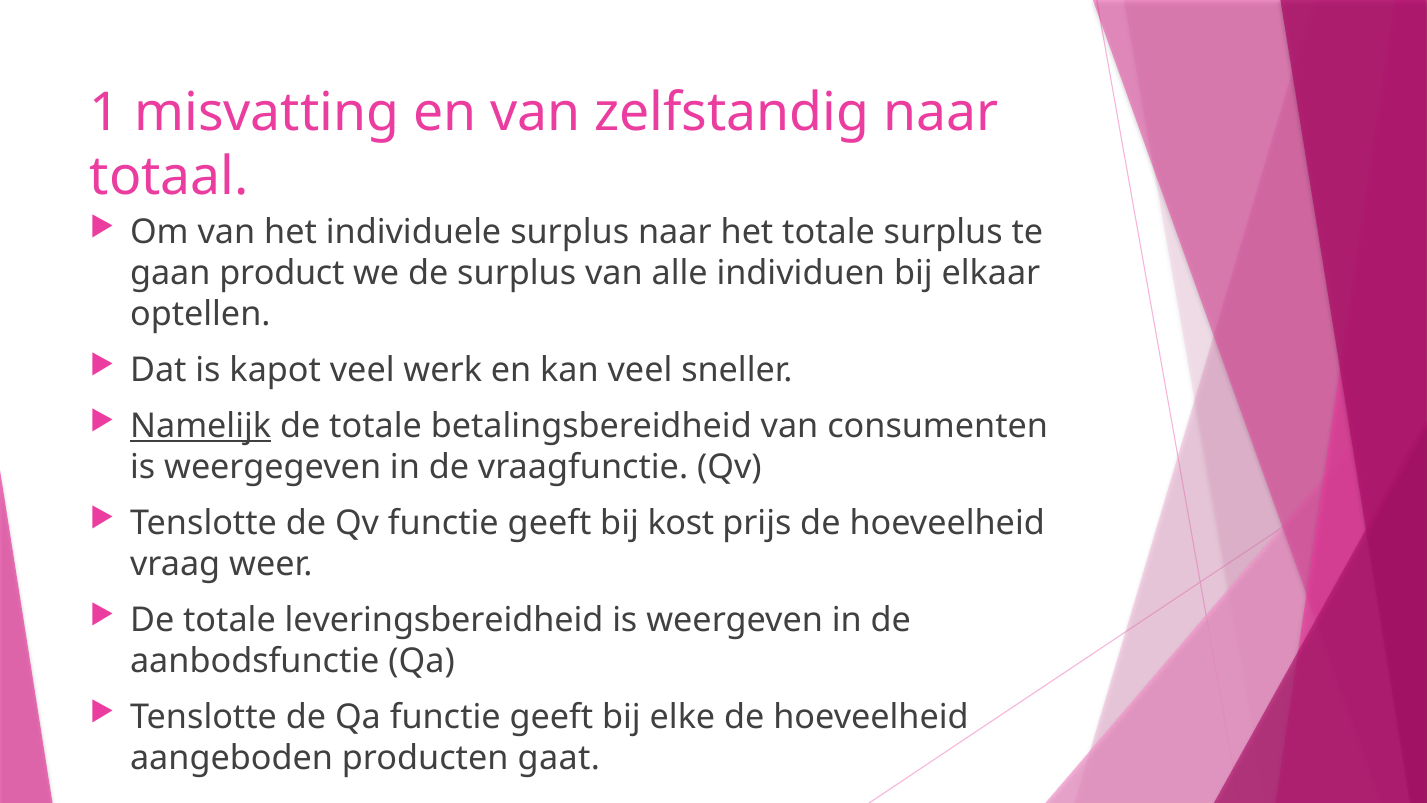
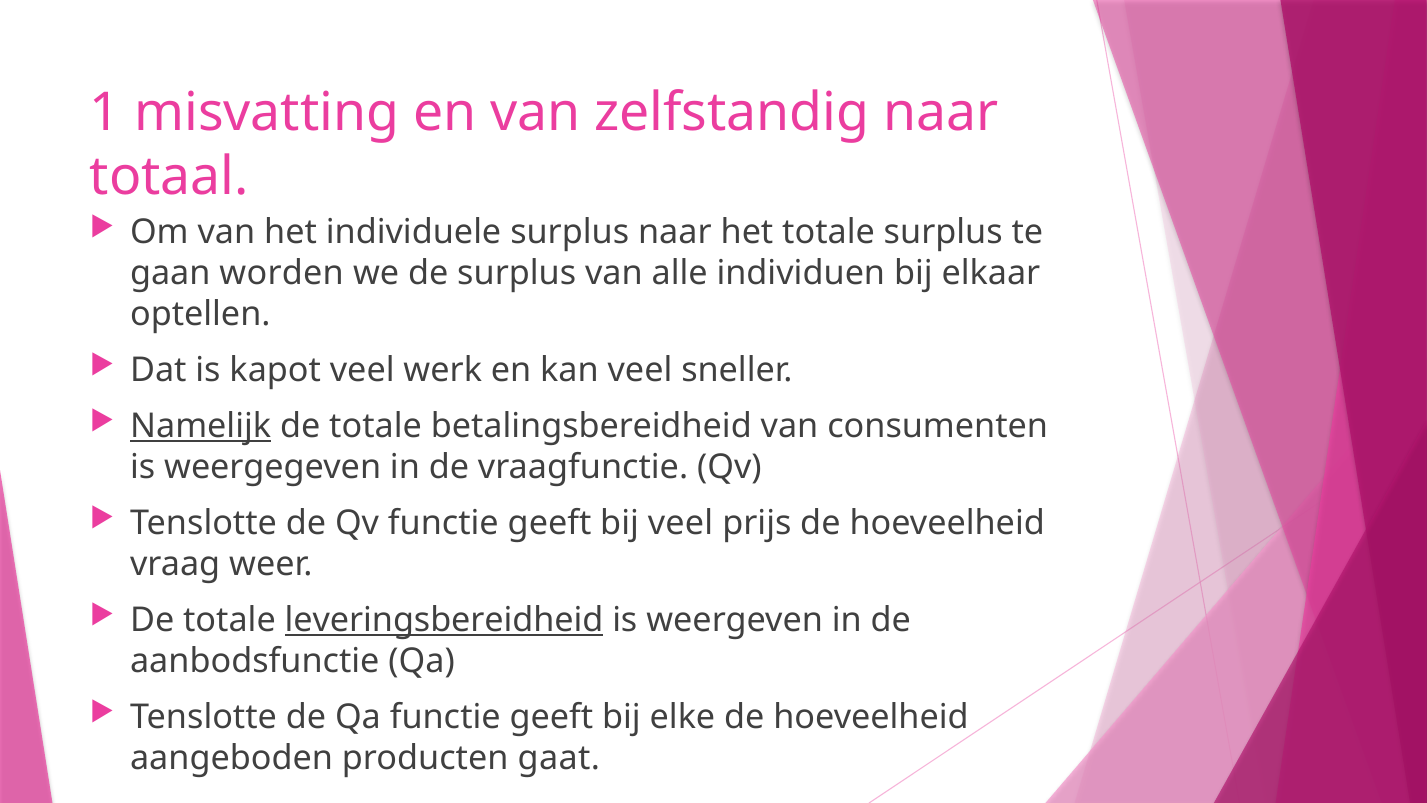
product: product -> worden (282, 273)
bij kost: kost -> veel (681, 523)
leveringsbereidheid underline: none -> present (444, 620)
